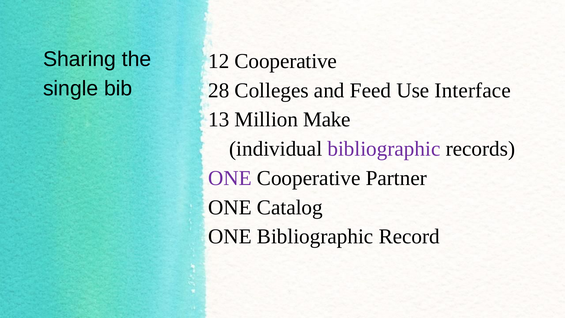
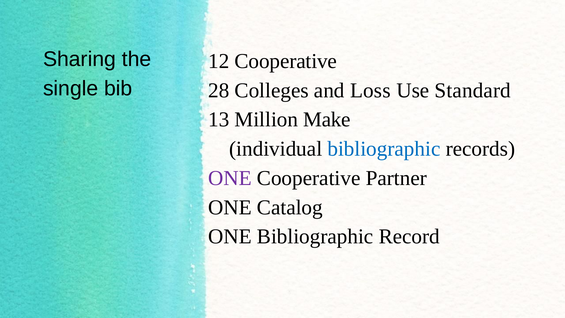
Feed: Feed -> Loss (370, 90)
Interface: Interface -> Standard (473, 90)
bibliographic colour: purple -> blue (384, 149)
